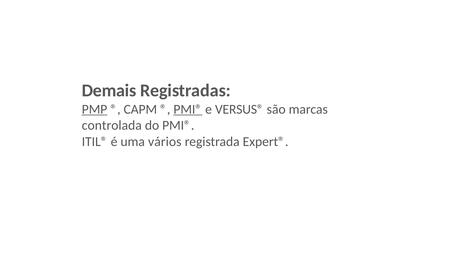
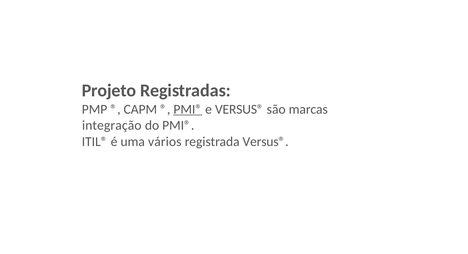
Demais: Demais -> Projeto (109, 91)
PMP underline: present -> none (95, 109)
controlada: controlada -> integração (112, 125)
registrada Expert®: Expert® -> Versus® (266, 142)
